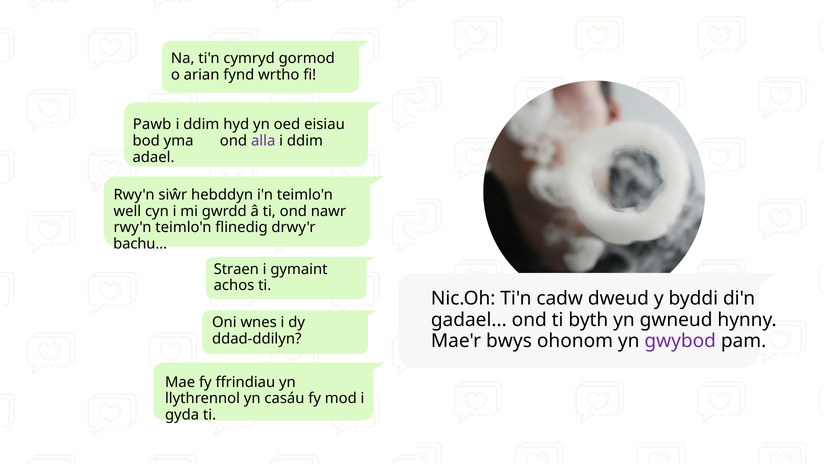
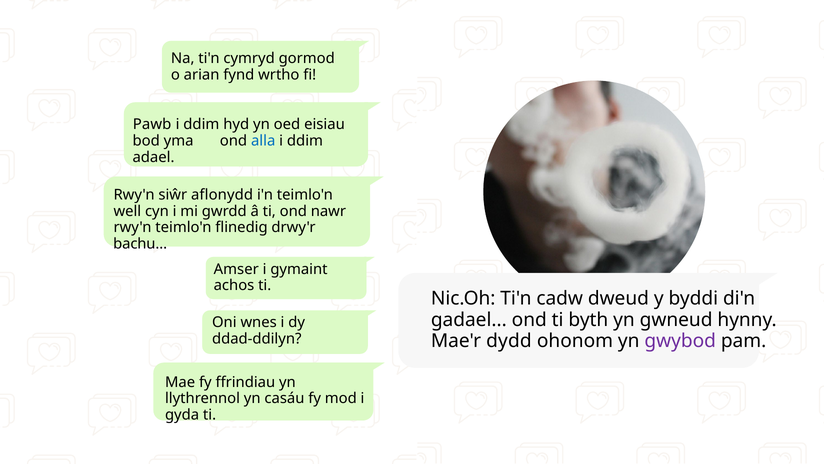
alla colour: purple -> blue (263, 141)
hebddyn: hebddyn -> aflonydd (222, 195)
Straen: Straen -> Amser (236, 269)
bwys: bwys -> dydd (509, 341)
